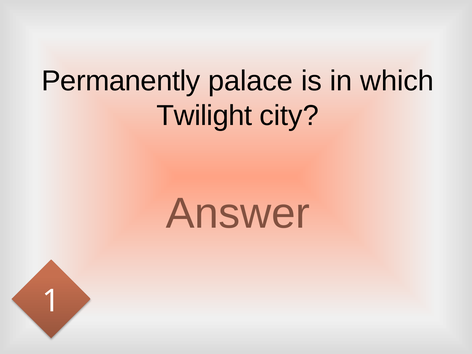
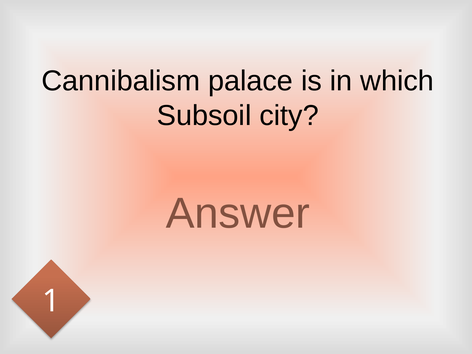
Permanently: Permanently -> Cannibalism (121, 81)
Twilight: Twilight -> Subsoil (204, 116)
